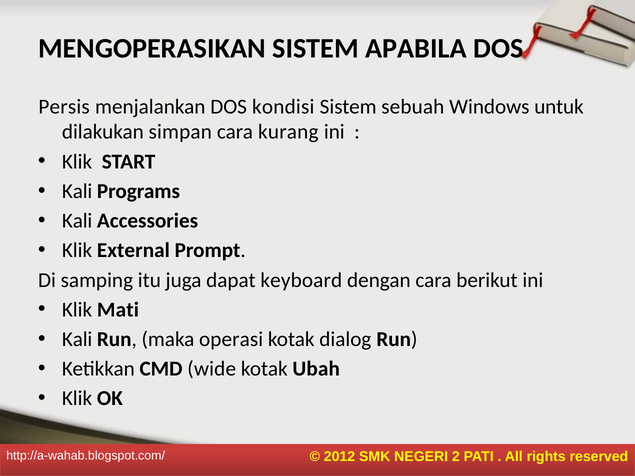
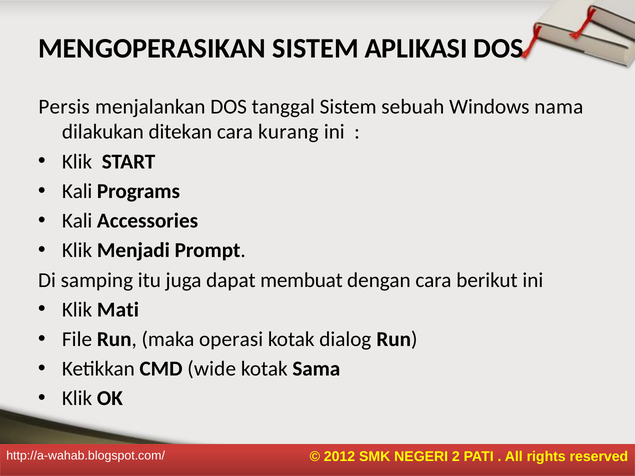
APABILA: APABILA -> APLIKASI (416, 49)
kondisi: kondisi -> tanggal (283, 107)
untuk: untuk -> nama (559, 107)
simpan: simpan -> ditekan (180, 132)
External: External -> Menjadi (133, 251)
keyboard: keyboard -> membuat (301, 280)
Kali: Kali -> File (77, 339)
Ubah: Ubah -> Sama (316, 369)
